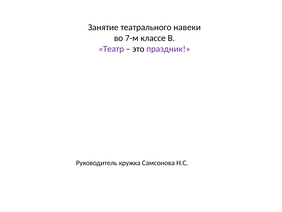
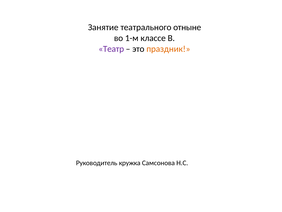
навеки: навеки -> отныне (187, 27)
7-м: 7-м -> 1-м (132, 38)
праздник colour: purple -> orange (168, 49)
